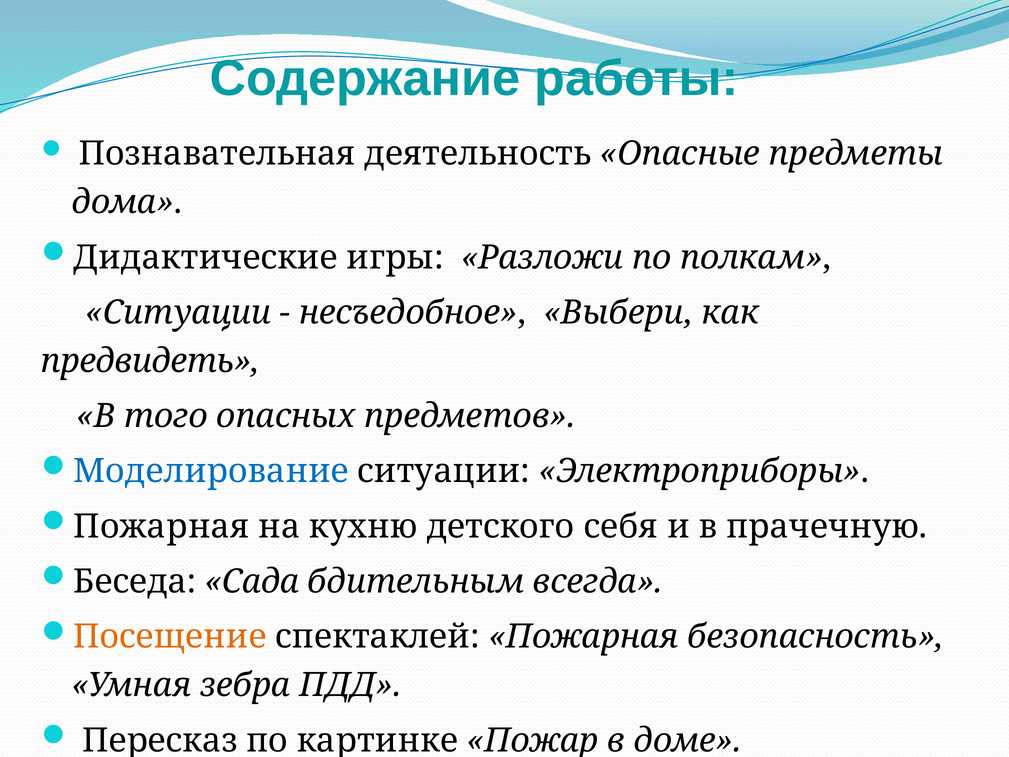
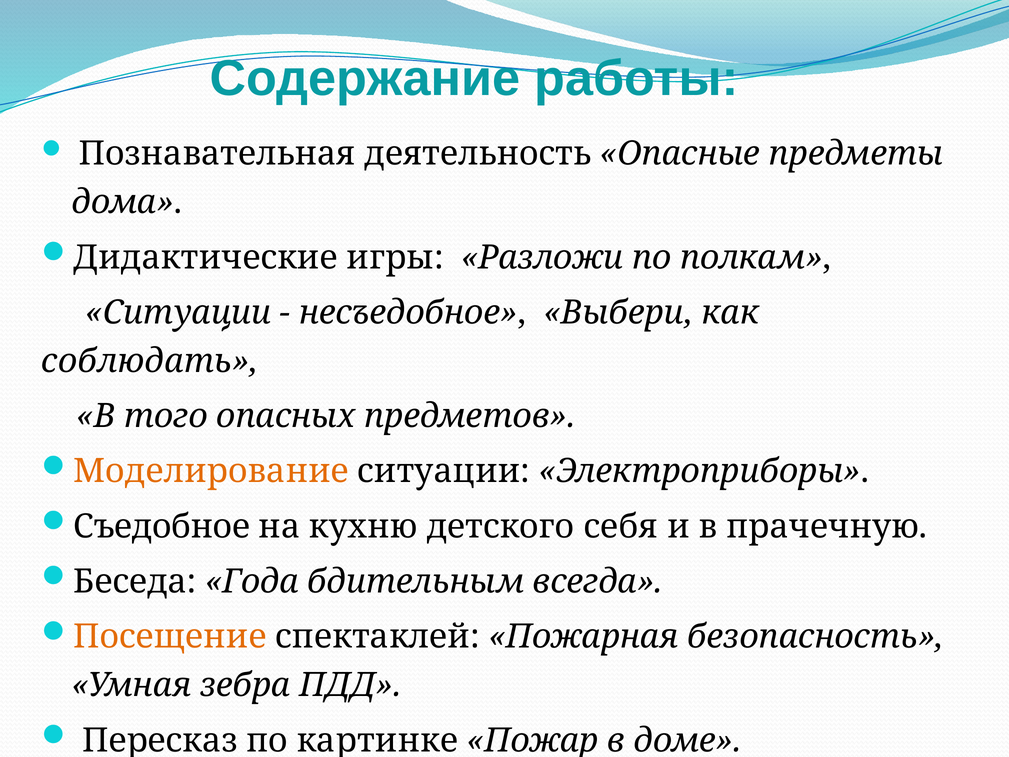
предвидеть: предвидеть -> соблюдать (150, 361)
Моделирование colour: blue -> orange (211, 471)
Пожарная: Пожарная -> Съедобное (162, 526)
Сада: Сада -> Года (252, 582)
